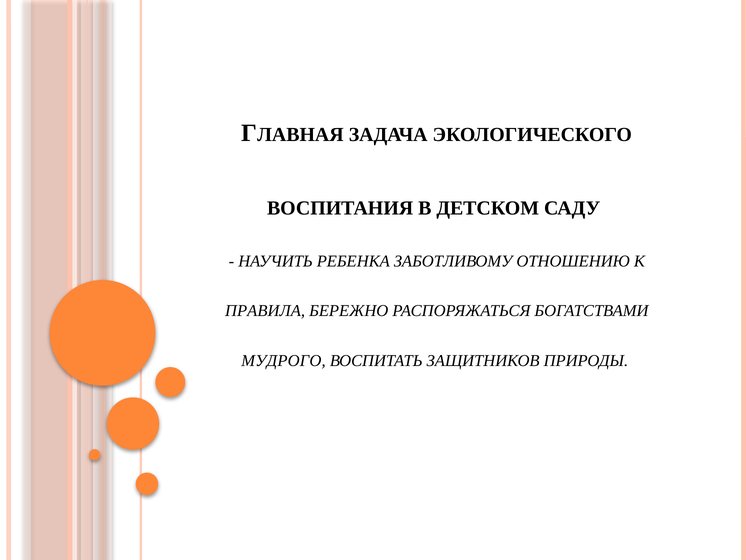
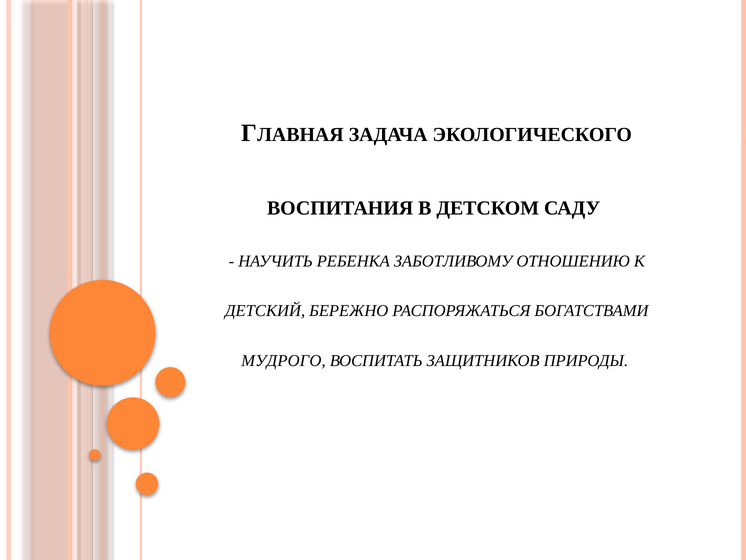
ПРАВИЛА: ПРАВИЛА -> ДЕТСКИЙ (265, 311)
